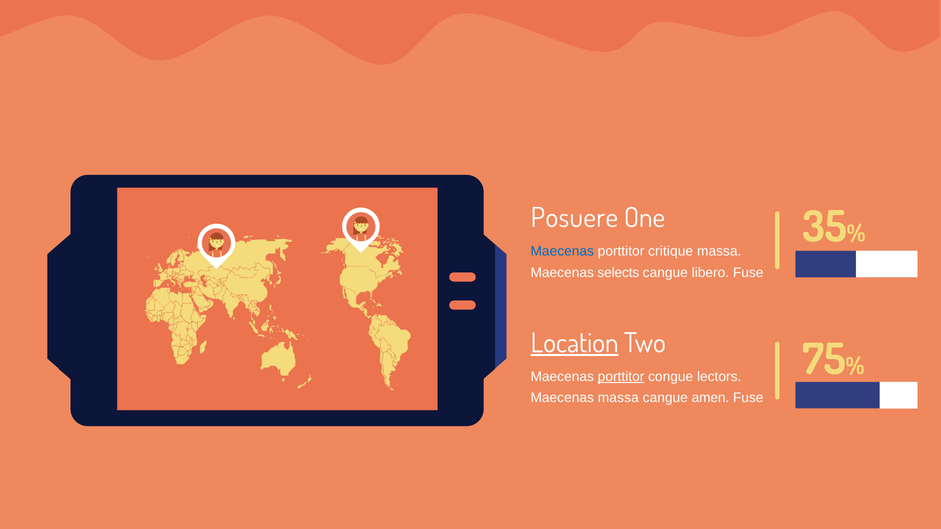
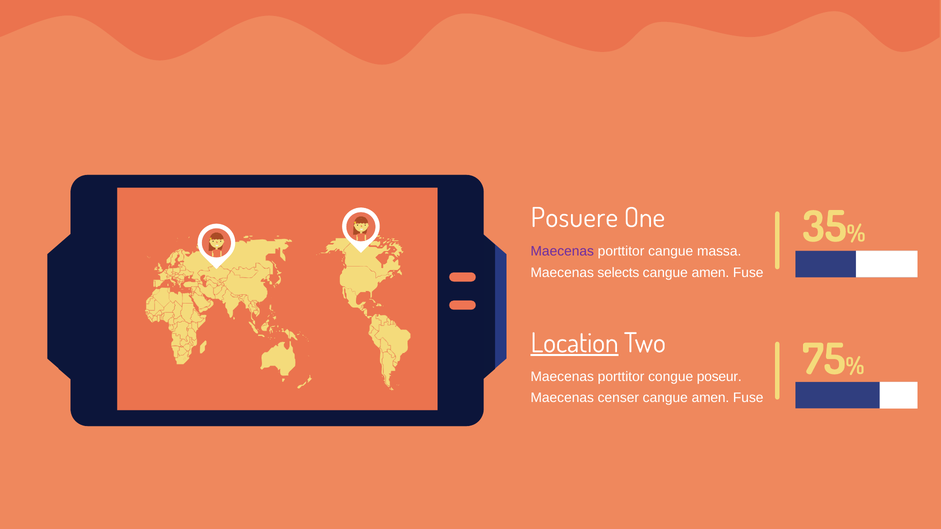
Maecenas colour: blue -> purple (562, 251)
porttitor critique: critique -> cangue (671, 251)
libero: libero -> amen (710, 273)
porttitor underline: present -> none (621, 377)
lectors: lectors -> poseur (719, 377)
Maecenas massa: massa -> censer (618, 398)
